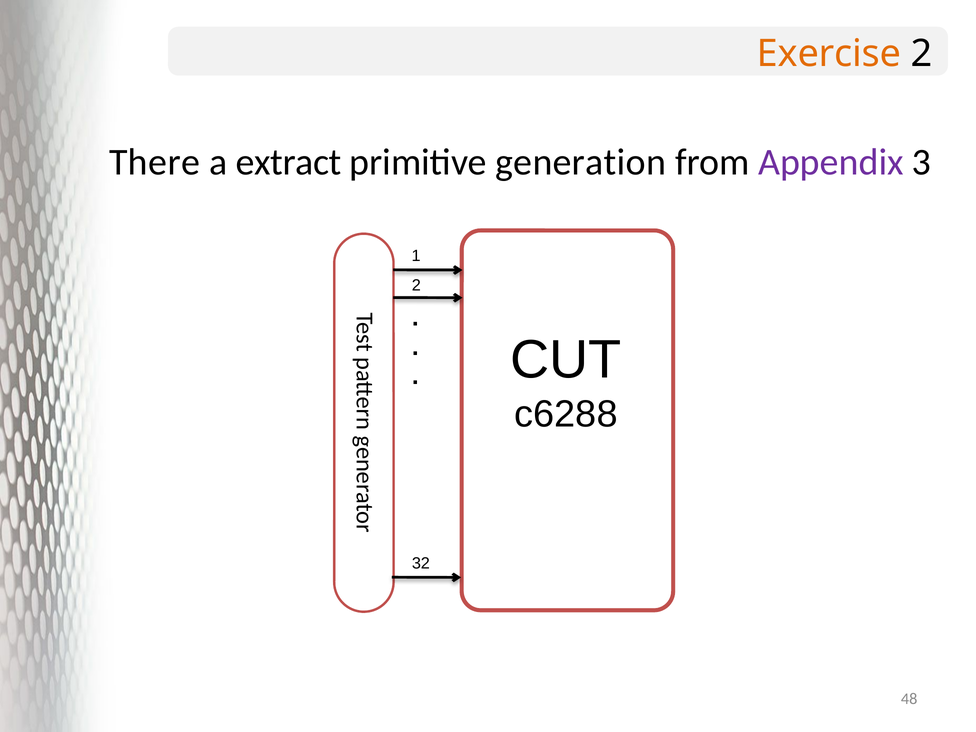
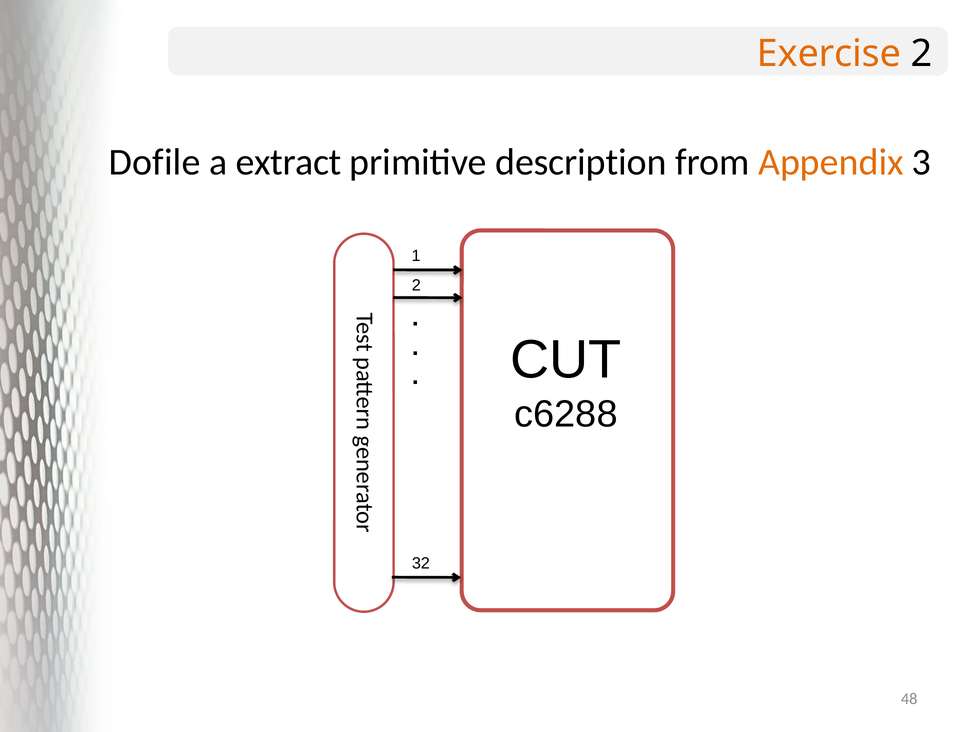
There: There -> Dofile (155, 162)
generation: generation -> description (581, 162)
Appendix colour: purple -> orange (831, 162)
